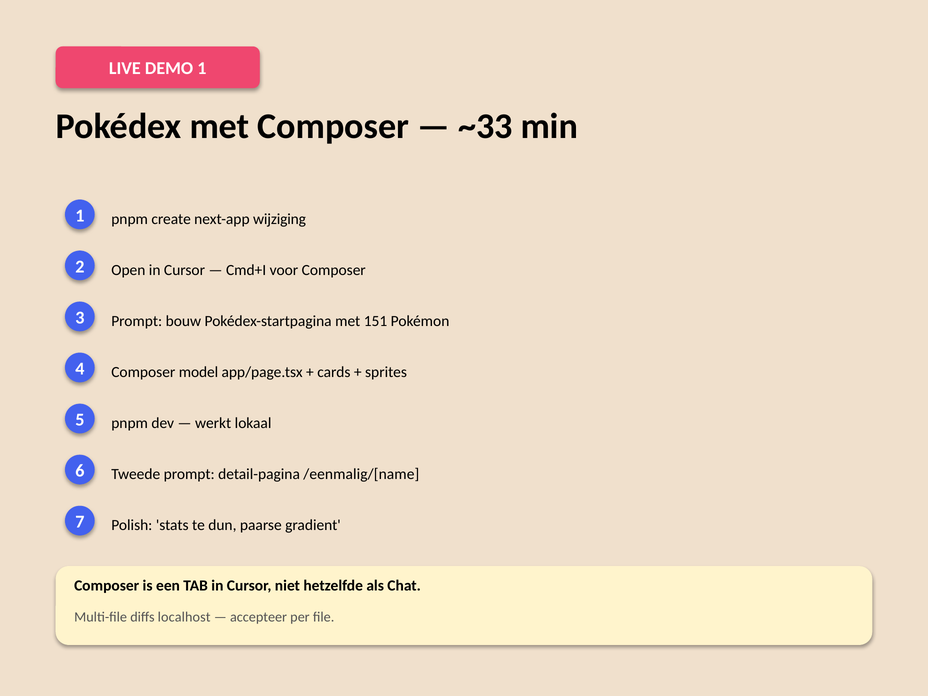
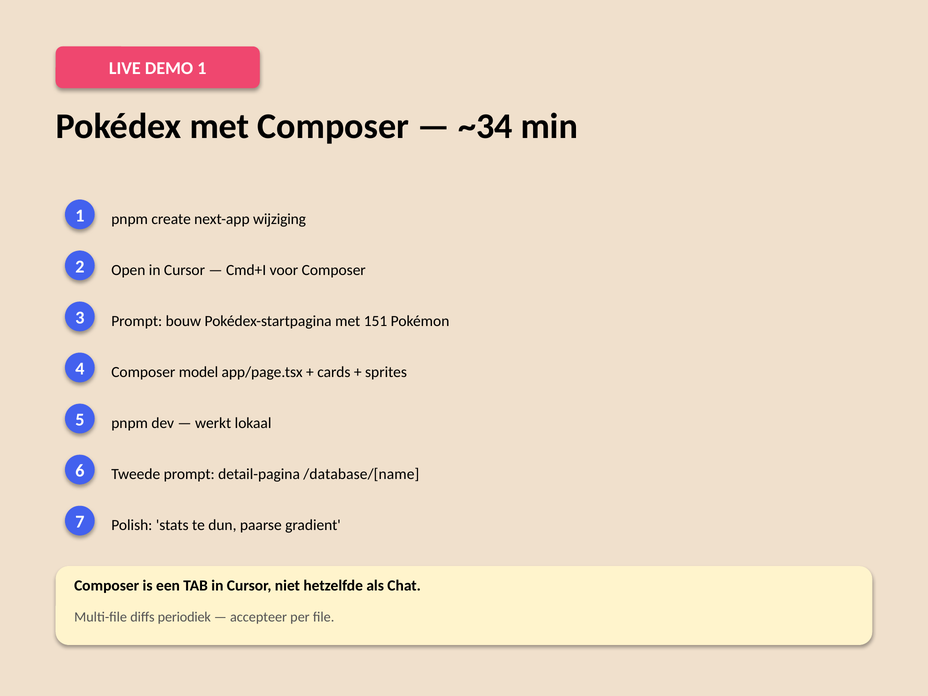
~33: ~33 -> ~34 (485, 126)
/eenmalig/[name: /eenmalig/[name -> /database/[name (361, 474)
localhost: localhost -> periodiek (184, 617)
